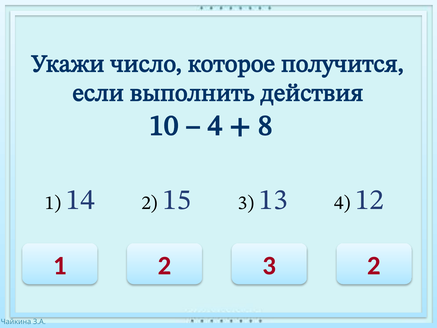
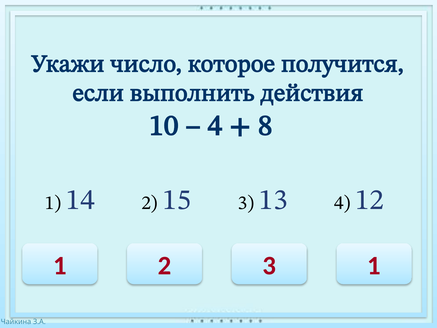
1 2: 2 -> 1 (374, 265)
